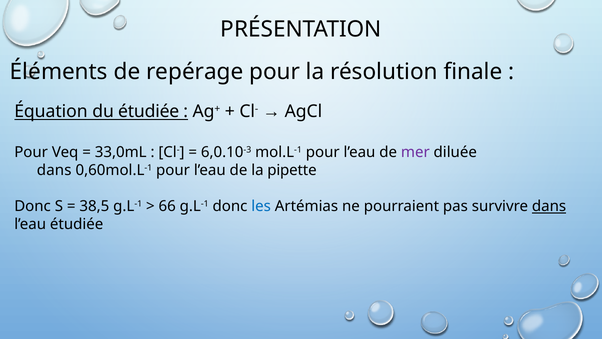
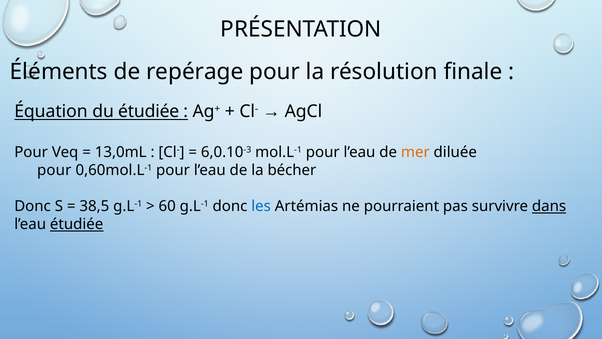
33,0mL: 33,0mL -> 13,0mL (121, 152)
mer colour: purple -> orange (415, 152)
dans: dans -> pour (54, 170)
pipette: pipette -> bécher (292, 170)
66: 66 -> 60 (167, 206)
étudiée underline: none -> present (77, 224)
